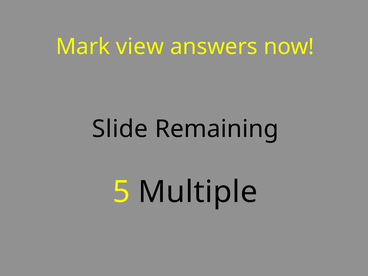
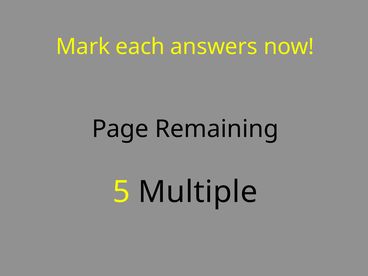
view: view -> each (140, 47)
Slide: Slide -> Page (120, 129)
